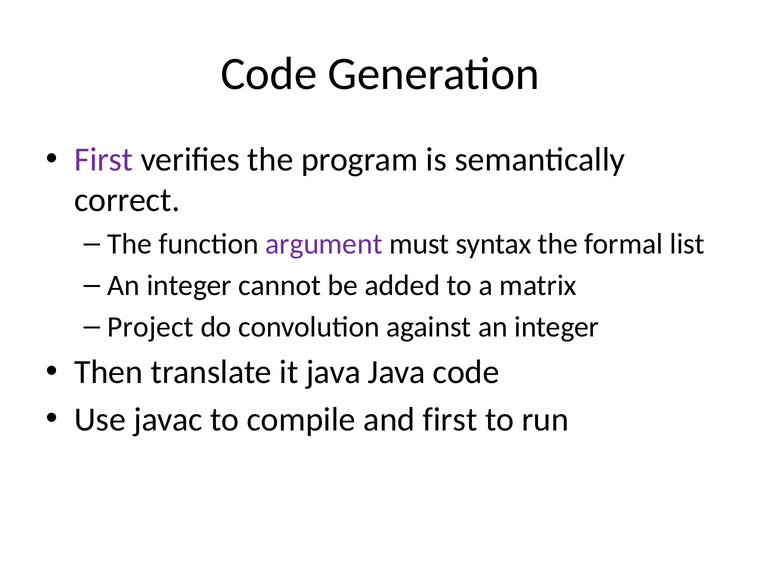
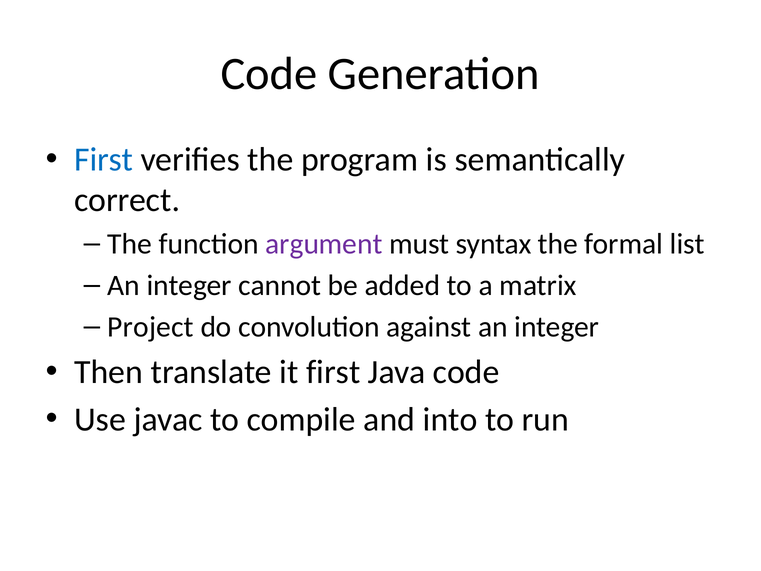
First colour: purple -> blue (104, 160)
it java: java -> first (333, 372)
and first: first -> into (450, 419)
